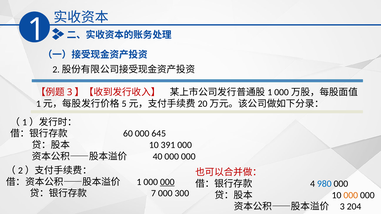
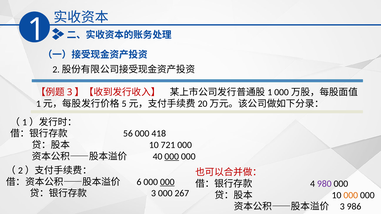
60: 60 -> 56 (128, 134)
645: 645 -> 418 (159, 134)
391: 391 -> 721 (168, 145)
000 underline: none -> present (172, 157)
1: 1 -> 6 (139, 182)
980 colour: blue -> purple (324, 184)
7: 7 -> 3 (154, 194)
300: 300 -> 267 (182, 194)
204: 204 -> 986 (354, 207)
